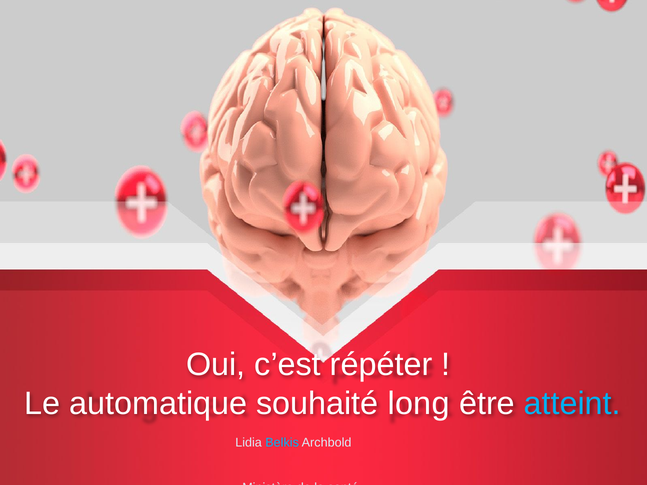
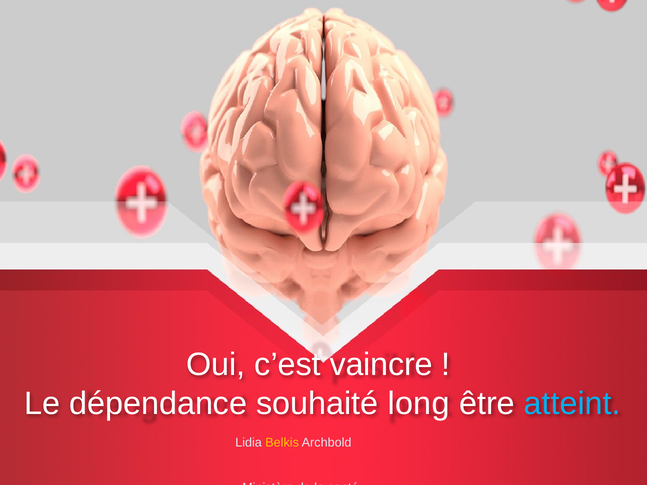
répéter: répéter -> vaincre (381, 365)
automatique: automatique -> dépendance (158, 404)
Belkis colour: light blue -> yellow (282, 443)
